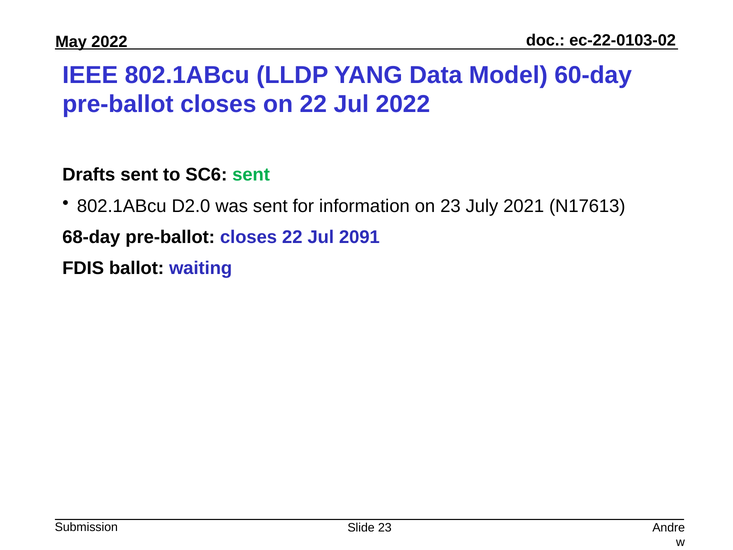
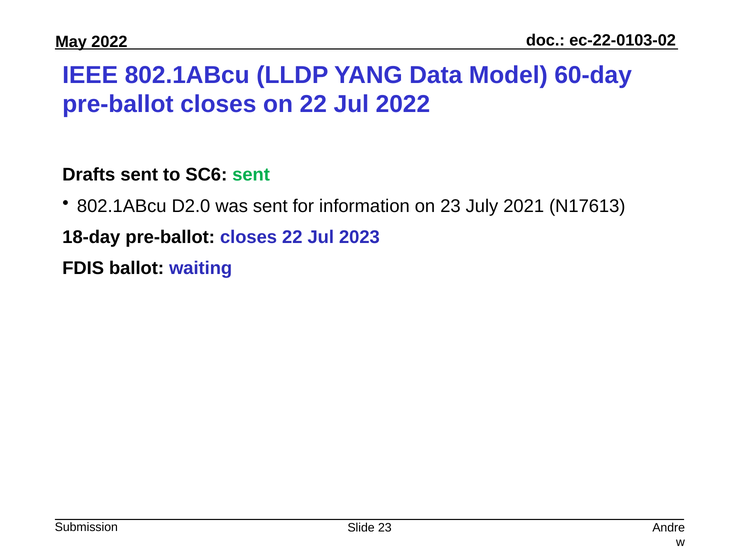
68-day: 68-day -> 18-day (91, 237)
2091: 2091 -> 2023 (359, 237)
